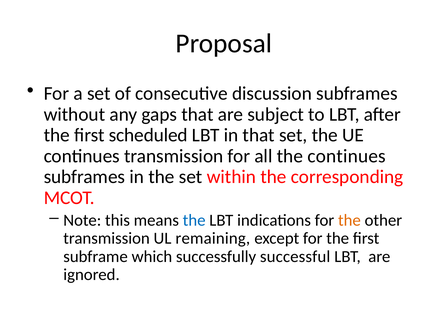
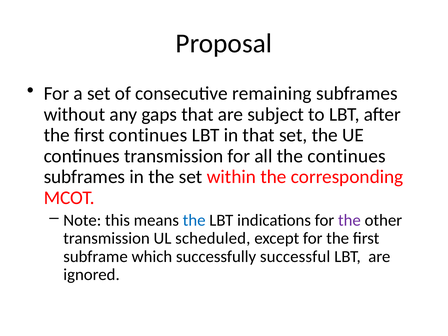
discussion: discussion -> remaining (272, 94)
first scheduled: scheduled -> continues (148, 135)
the colour: orange -> purple (349, 220)
remaining: remaining -> scheduled (213, 238)
